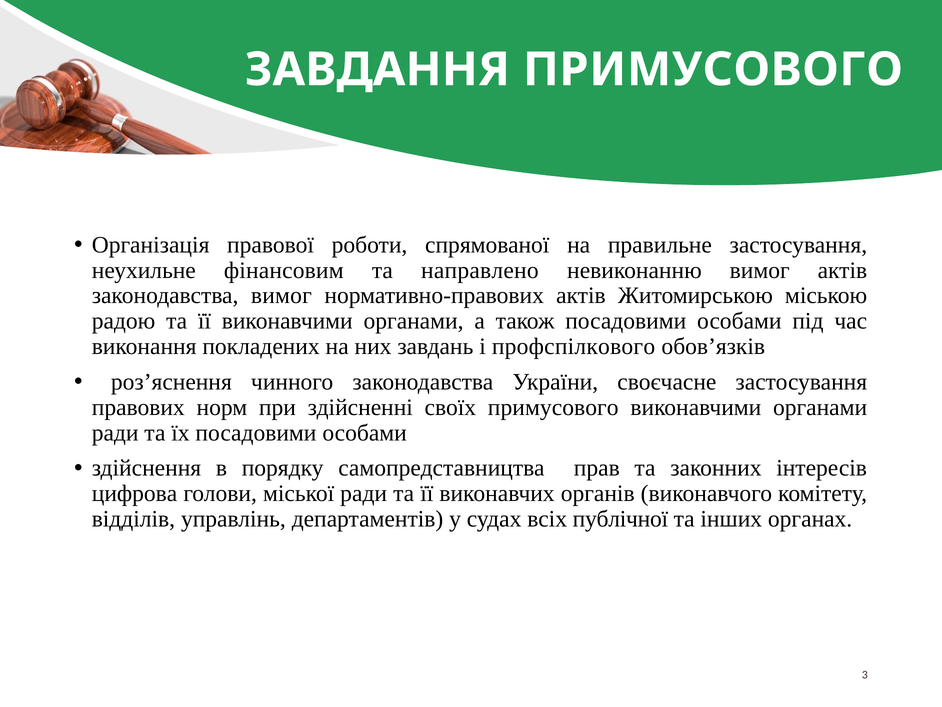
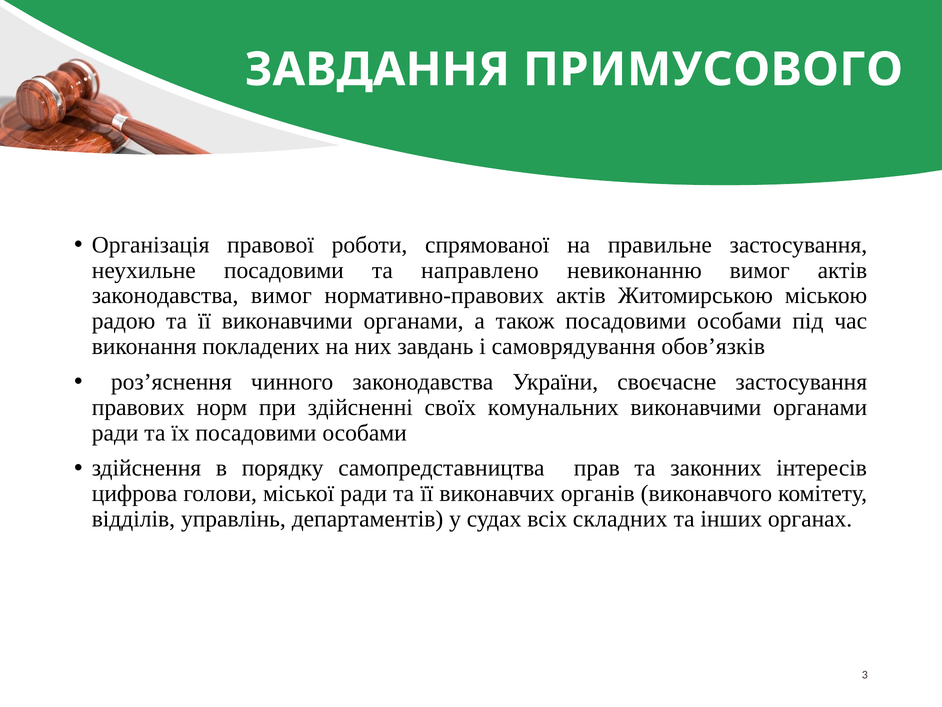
неухильне фінансовим: фінансовим -> посадовими (284, 270)
профспілкового: профспілкового -> самоврядування (574, 346)
своїх примусового: примусового -> комунальних (553, 407)
публічної: публічної -> складних (620, 519)
